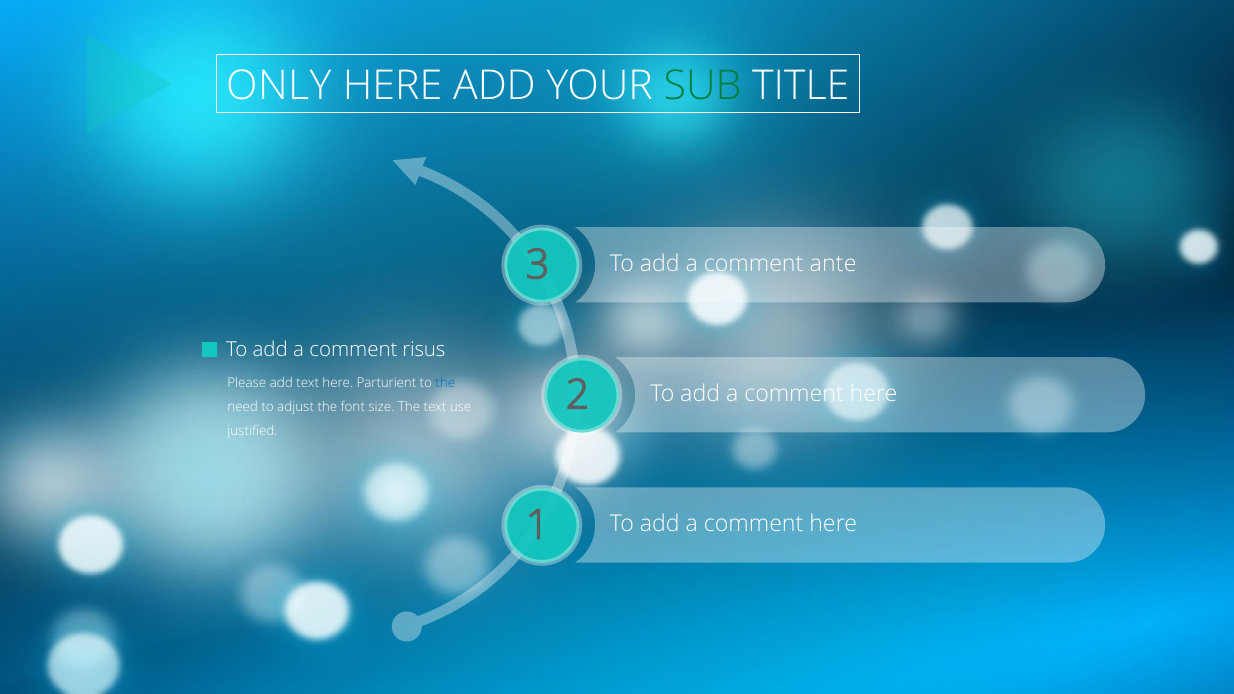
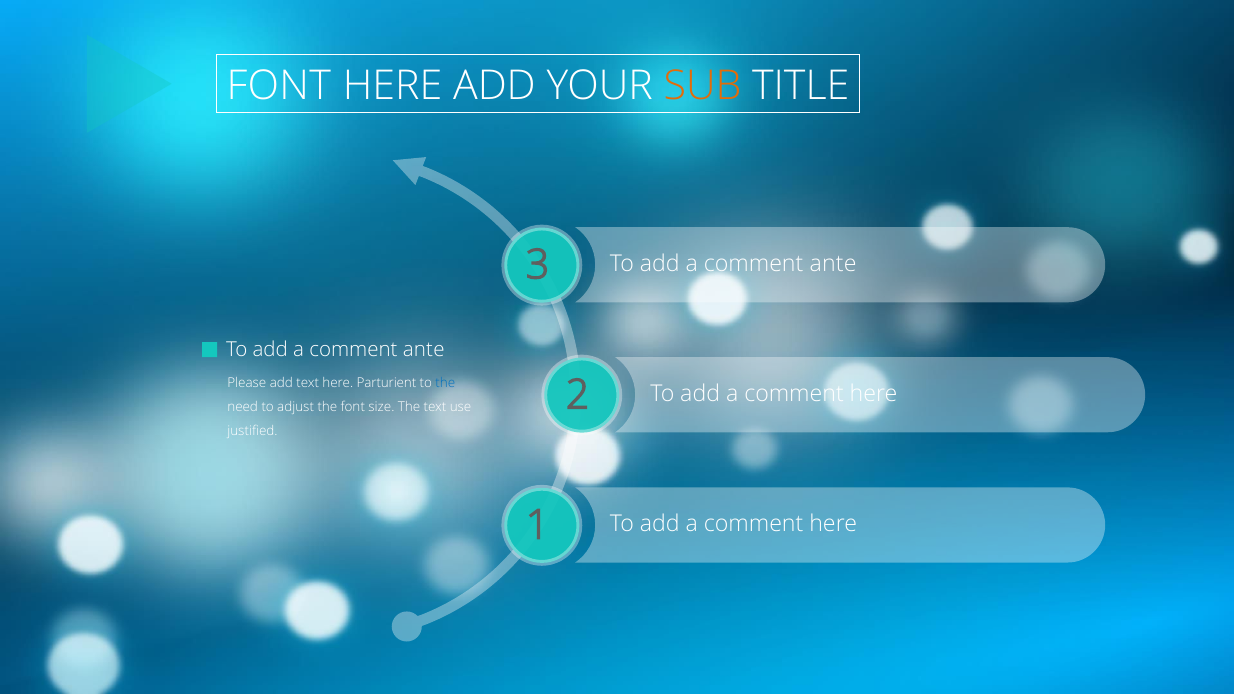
ONLY: ONLY -> FONT (279, 86)
SUB colour: green -> orange (702, 86)
risus: risus -> ante (424, 349)
